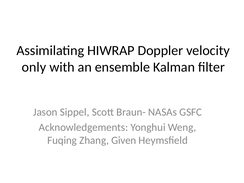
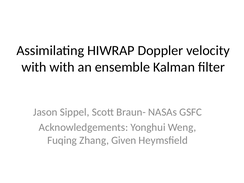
only: only -> with (34, 67)
